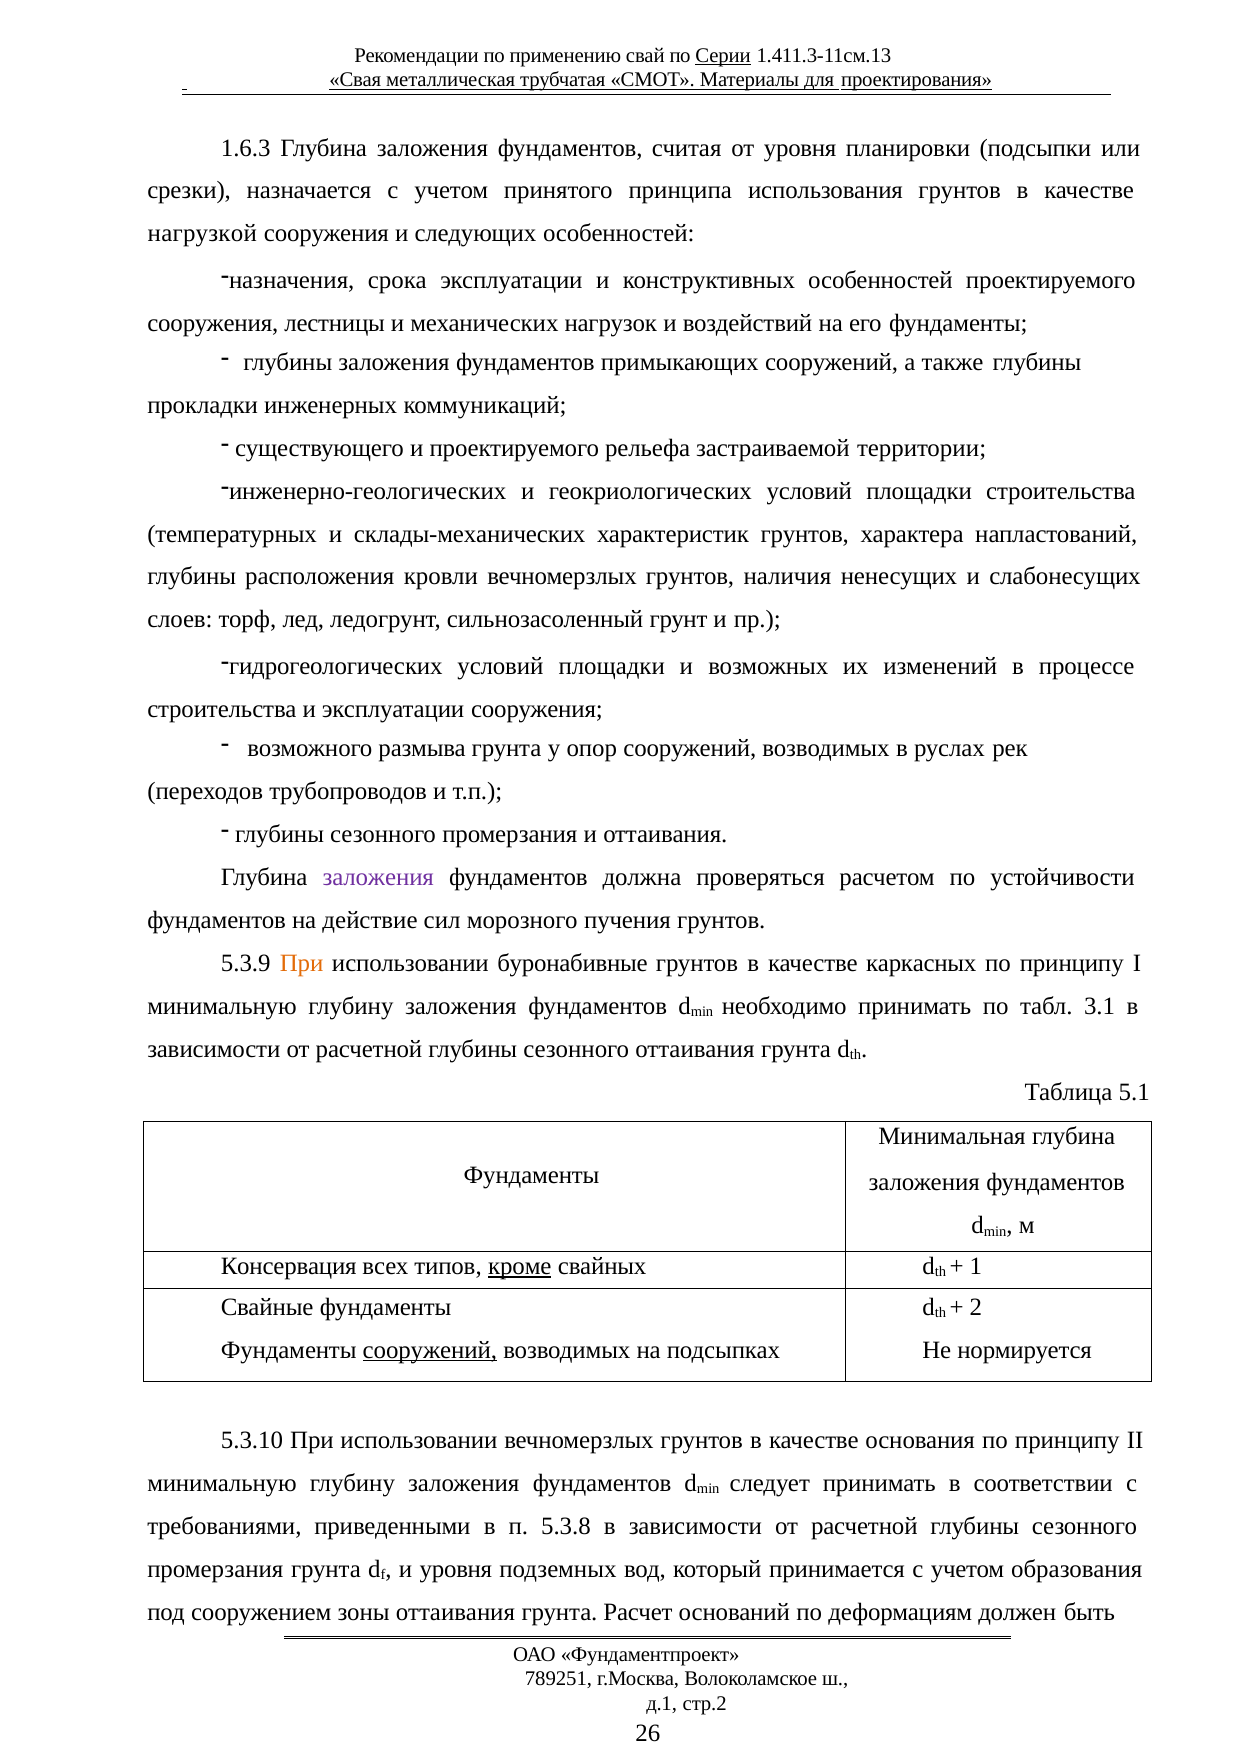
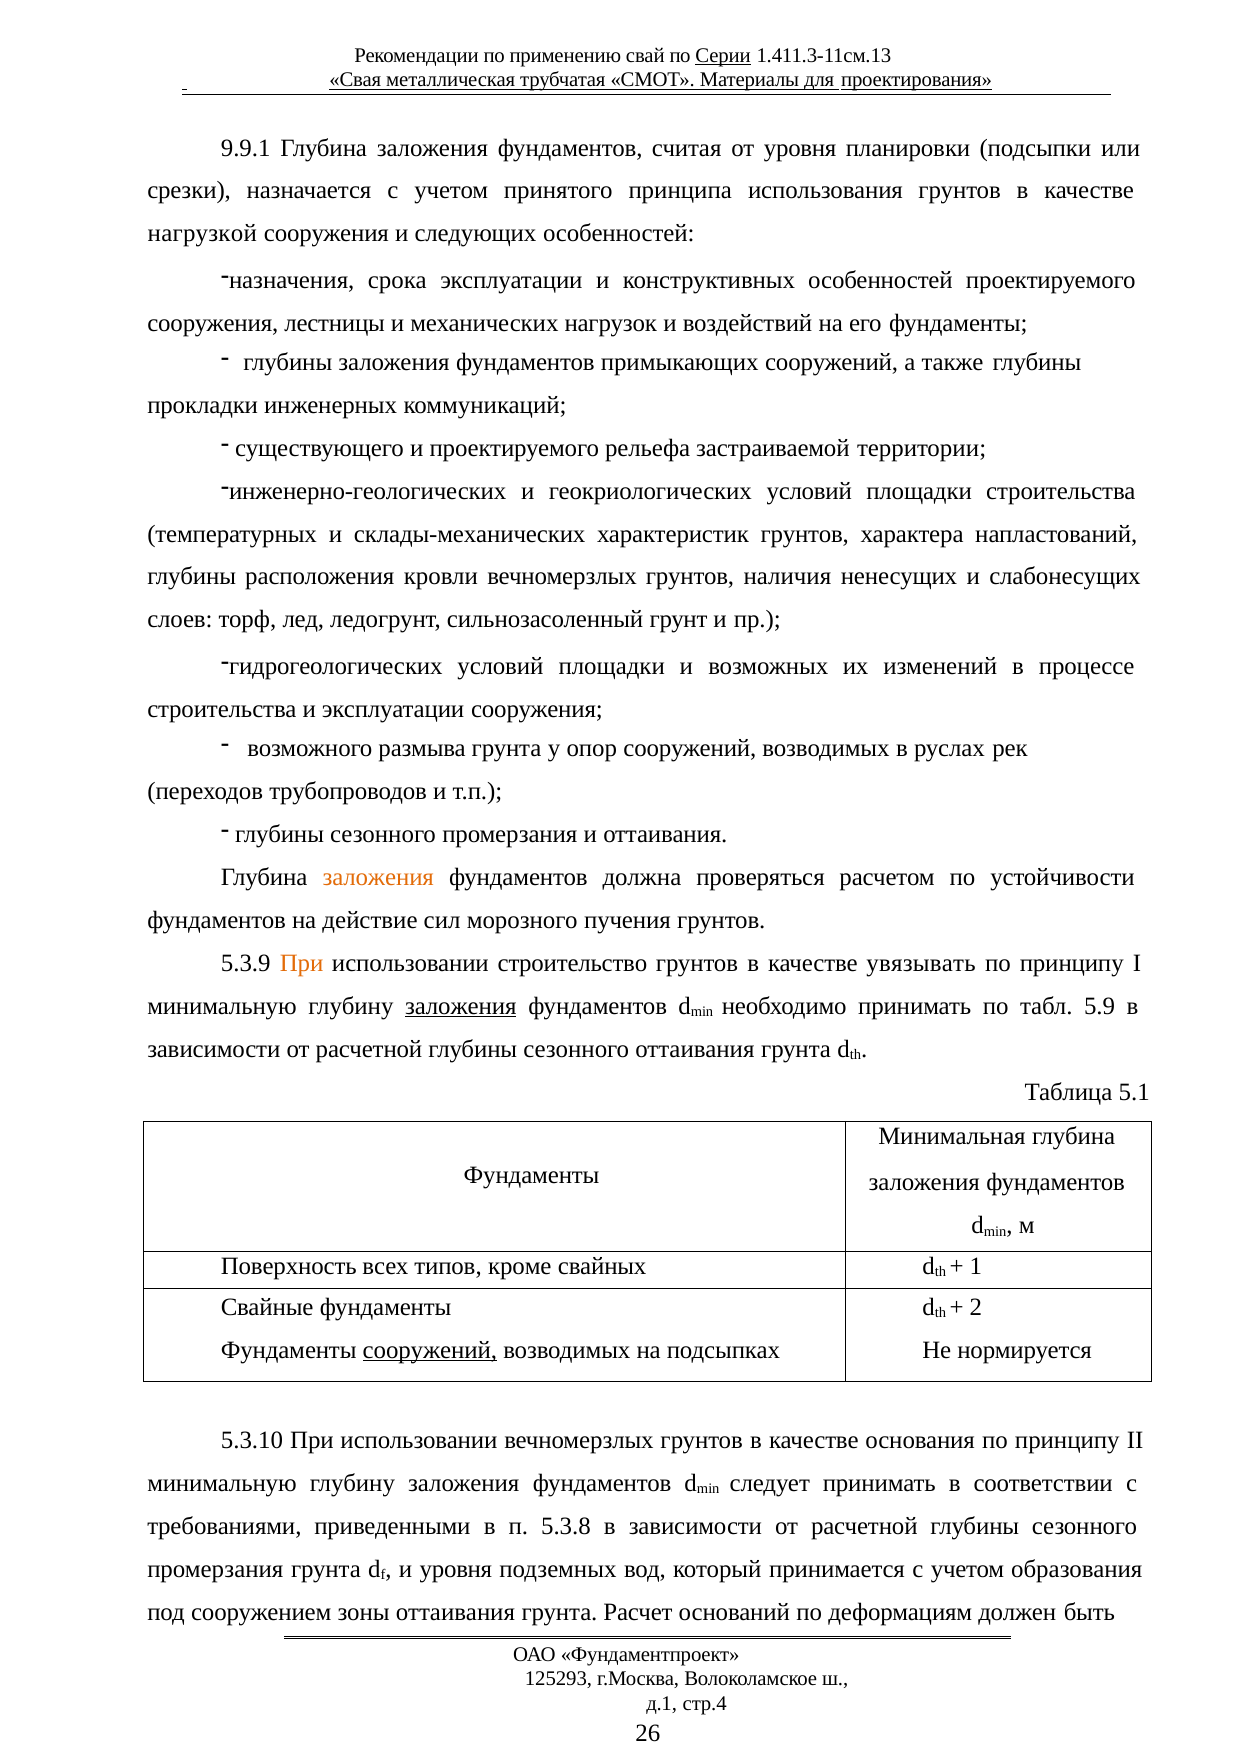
1.6.3: 1.6.3 -> 9.9.1 (246, 148)
заложения colour: purple -> orange (378, 877)
буронабивные: буронабивные -> строительство (572, 963)
каркасных: каркасных -> увязывать (921, 963)
заложения underline: none -> present (461, 1006)
3.1: 3.1 -> 5.9 (1100, 1006)
Консервация: Консервация -> Поверхность (289, 1267)
кроме underline: present -> none (520, 1267)
789251: 789251 -> 125293 (558, 1679)
стр.2: стр.2 -> стр.4 (705, 1703)
